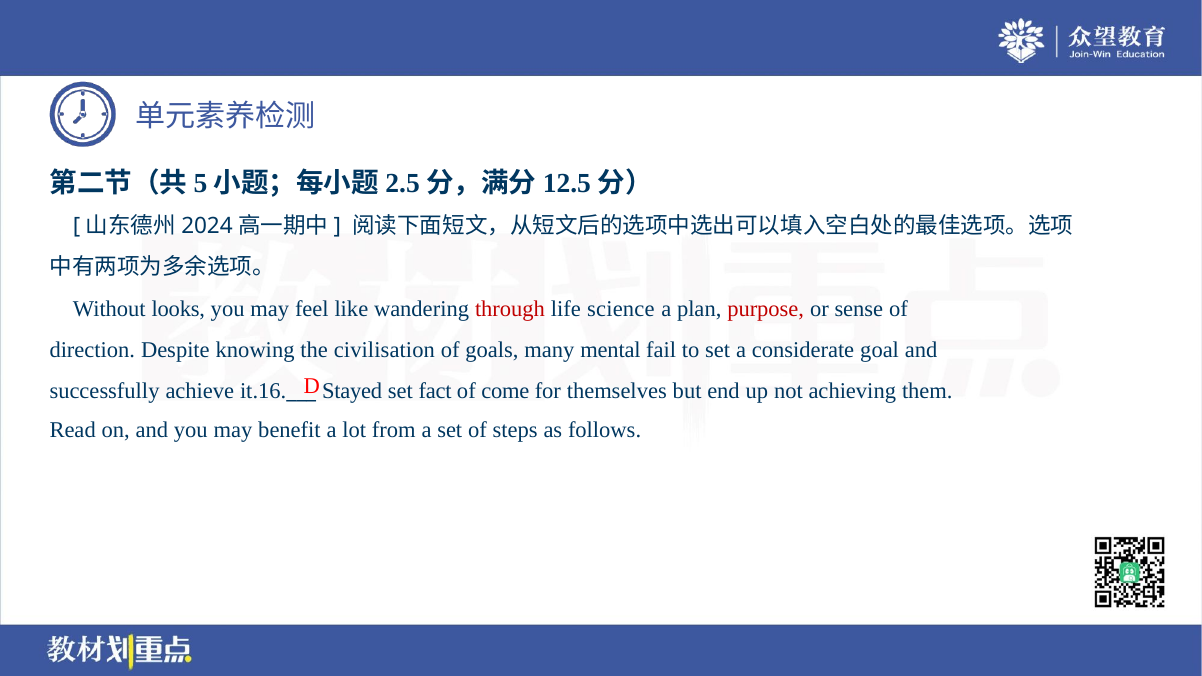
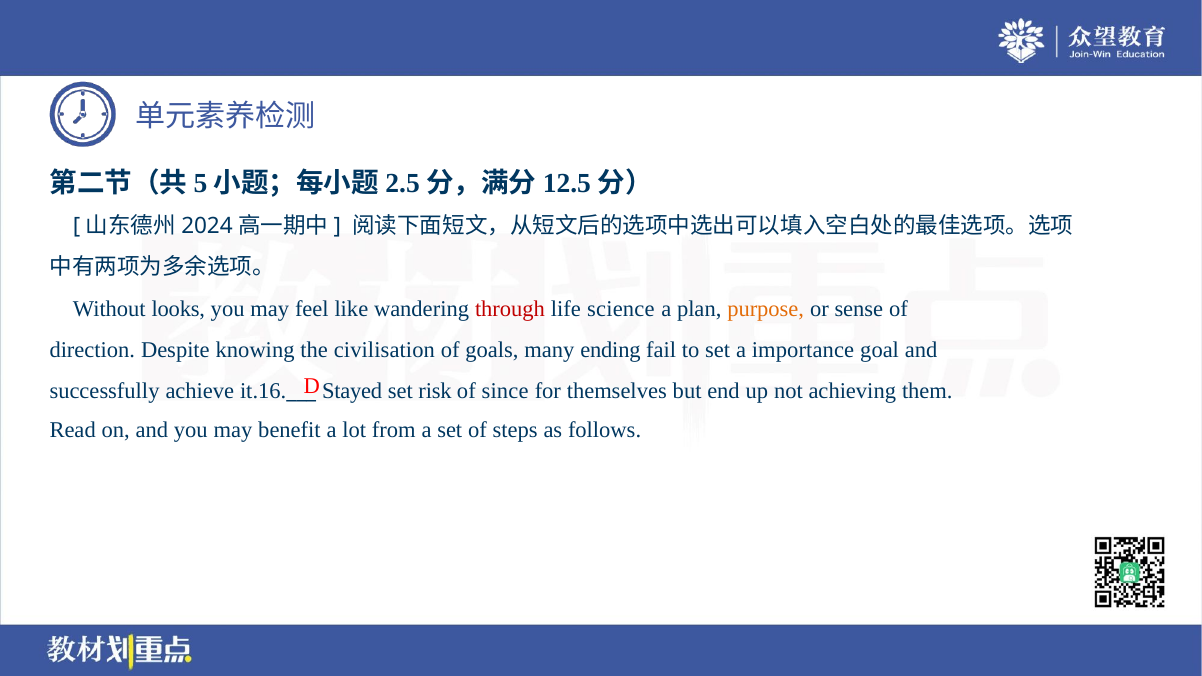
purpose colour: red -> orange (766, 309)
mental: mental -> ending (610, 350)
considerate: considerate -> importance (803, 350)
fact: fact -> risk (435, 391)
come: come -> since (505, 391)
